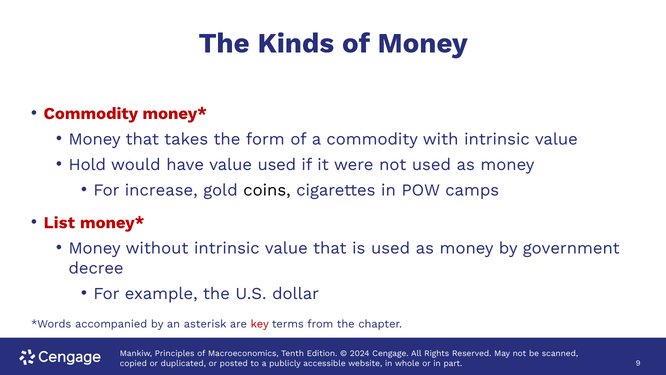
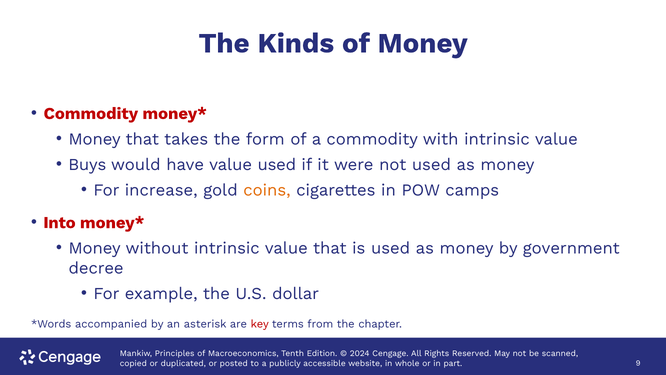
Hold: Hold -> Buys (87, 164)
coins colour: black -> orange (267, 190)
List: List -> Into (59, 222)
